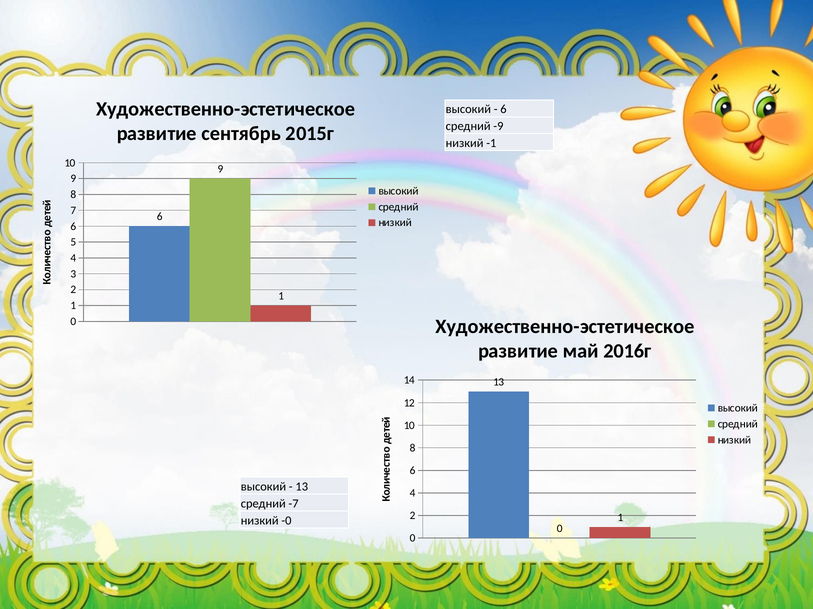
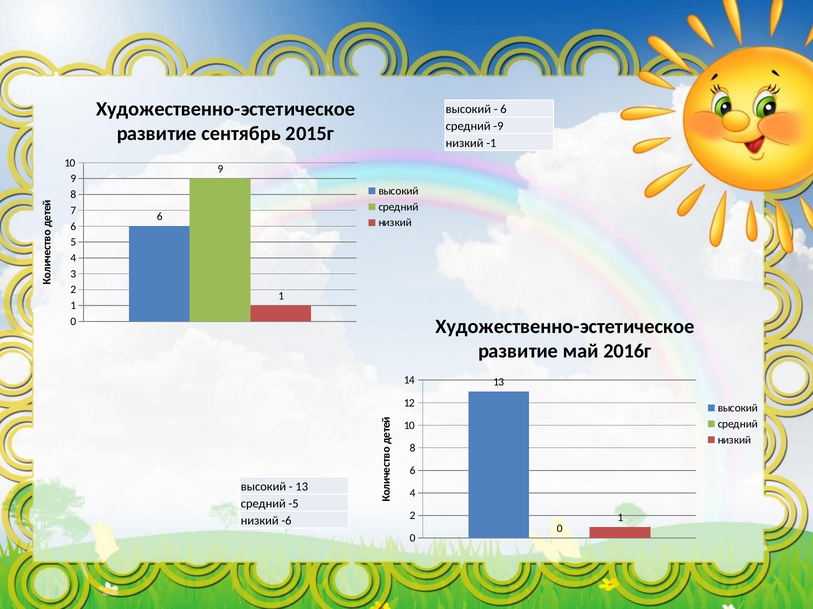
-7: -7 -> -5 (294, 504)
-0: -0 -> -6 (286, 521)
